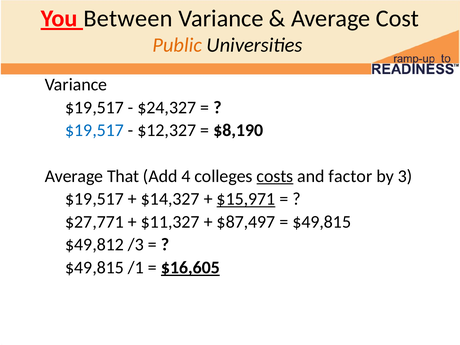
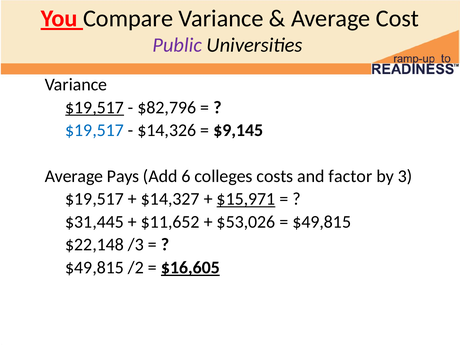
Between: Between -> Compare (128, 19)
Public colour: orange -> purple (177, 45)
$19,517 underline: none -> present (95, 108)
$24,327: $24,327 -> $82,796 (167, 108)
$12,327: $12,327 -> $14,326 (167, 130)
$8,190: $8,190 -> $9,145 (238, 130)
That: That -> Pays (123, 176)
4: 4 -> 6 (186, 176)
costs underline: present -> none (275, 176)
$27,771: $27,771 -> $31,445 (95, 222)
$11,327: $11,327 -> $11,652 (170, 222)
$87,497: $87,497 -> $53,026 (246, 222)
$49,812: $49,812 -> $22,148 (95, 245)
/1: /1 -> /2 (136, 268)
